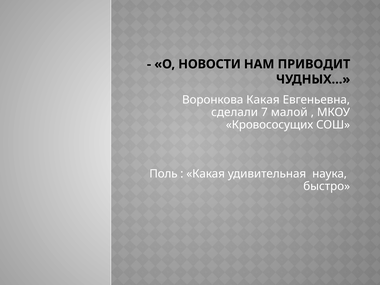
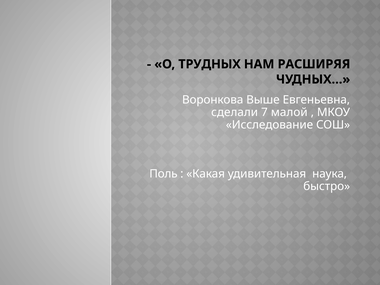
НОВОСТИ: НОВОСТИ -> ТРУДНЫХ (210, 64)
ПРИВОДИТ: ПРИВОДИТ -> РАСШИРЯЯ (314, 64)
Воронкова Какая: Какая -> Выше (263, 100)
Кровососущих: Кровососущих -> Исследование (270, 125)
